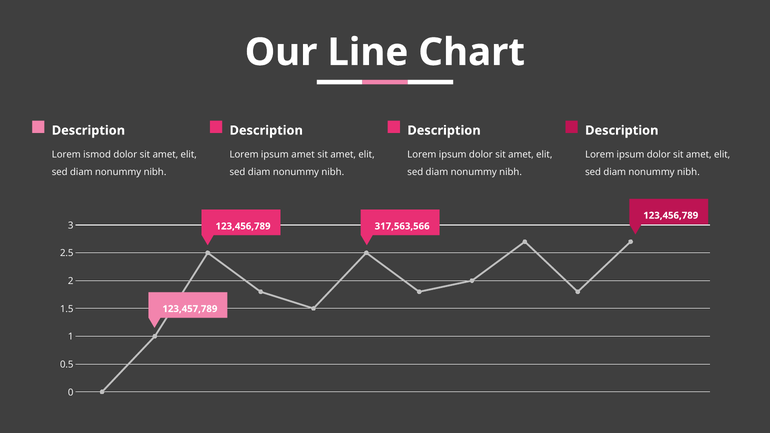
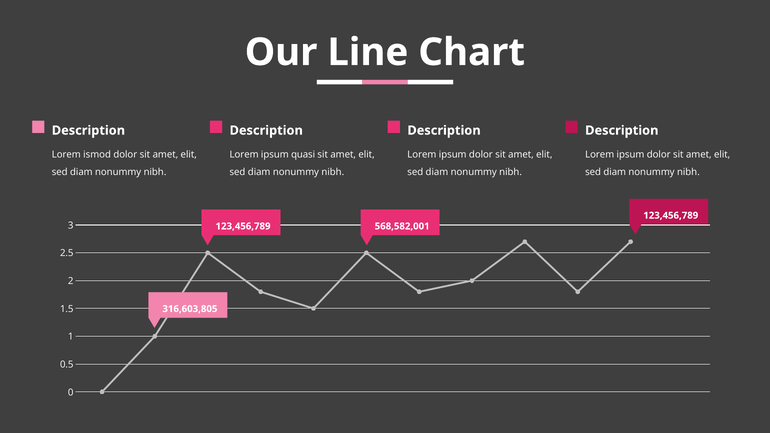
ipsum amet: amet -> quasi (303, 155)
317,563,566: 317,563,566 -> 568,582,001 (402, 226)
123,457,789: 123,457,789 -> 316,603,805 (190, 309)
